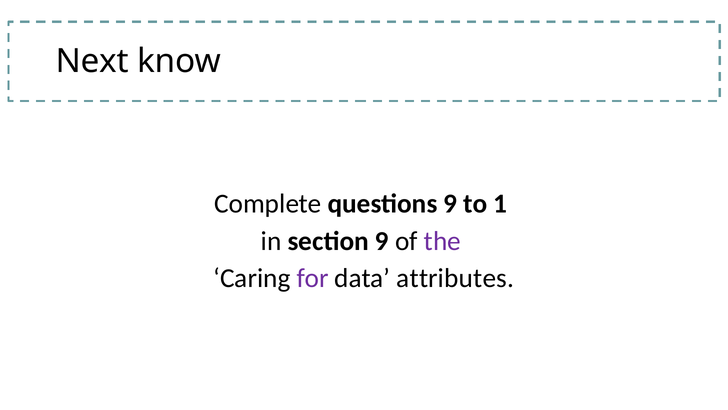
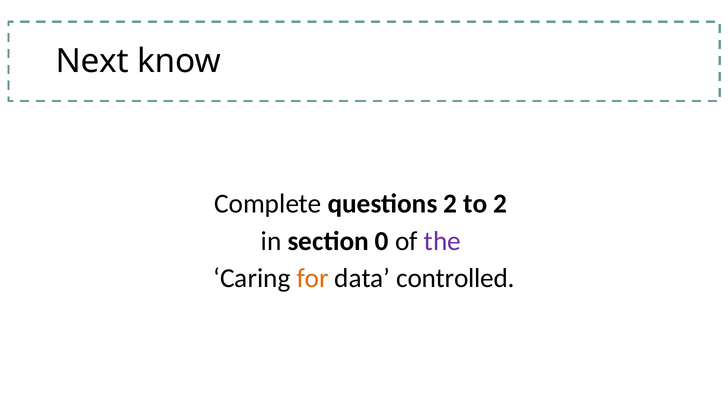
questions 9: 9 -> 2 (450, 204)
to 1: 1 -> 2 (500, 204)
section 9: 9 -> 0 (382, 241)
for colour: purple -> orange (313, 278)
attributes: attributes -> controlled (456, 278)
